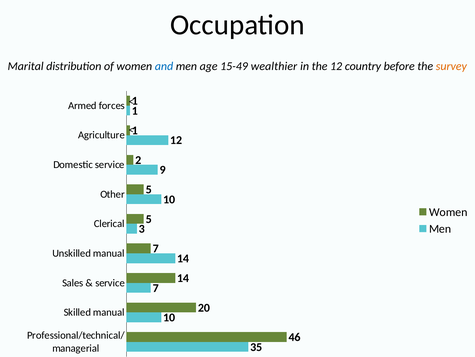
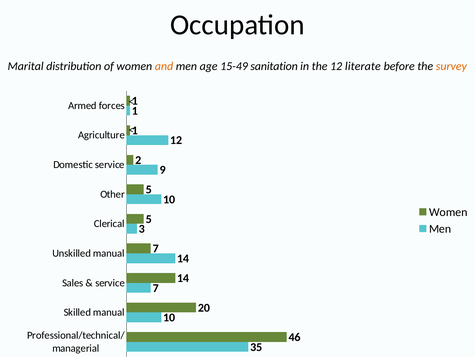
and colour: blue -> orange (164, 66)
wealthier: wealthier -> sanitation (274, 66)
country: country -> literate (363, 66)
